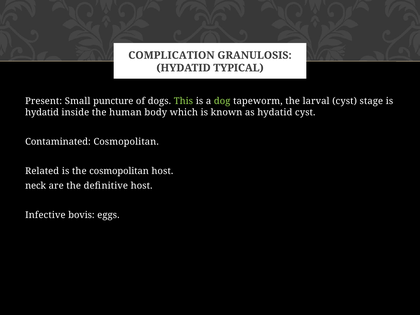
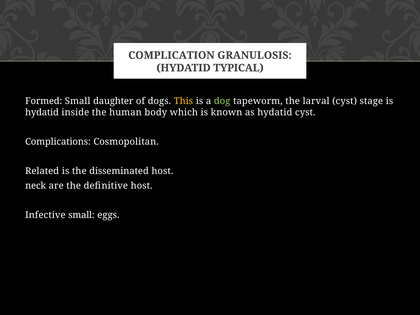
Present: Present -> Formed (44, 101)
puncture: puncture -> daughter (113, 101)
This colour: light green -> yellow (183, 101)
Contaminated: Contaminated -> Complications (58, 142)
the cosmopolitan: cosmopolitan -> disseminated (119, 171)
Infective bovis: bovis -> small (81, 215)
